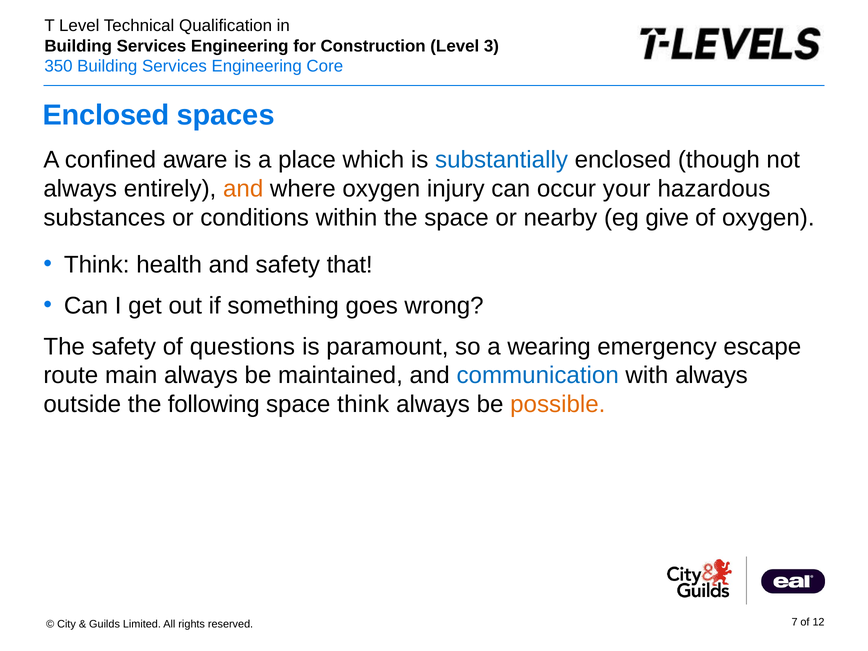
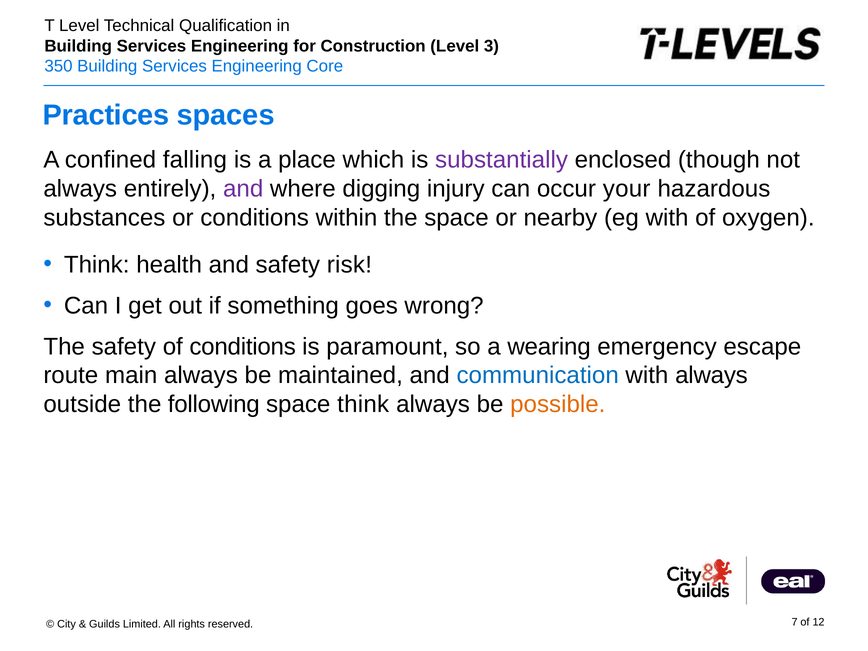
Enclosed: Enclosed -> Practices (106, 115)
aware: aware -> falling (195, 160)
substantially colour: blue -> purple (502, 160)
and colour: orange -> purple (243, 189)
where oxygen: oxygen -> digging (381, 189)
eg give: give -> with (667, 218)
that: that -> risk (349, 265)
of questions: questions -> conditions (243, 347)
